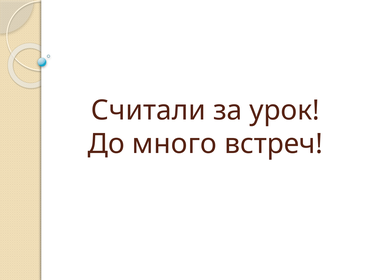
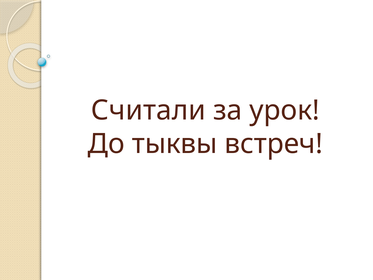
много: много -> тыквы (175, 144)
